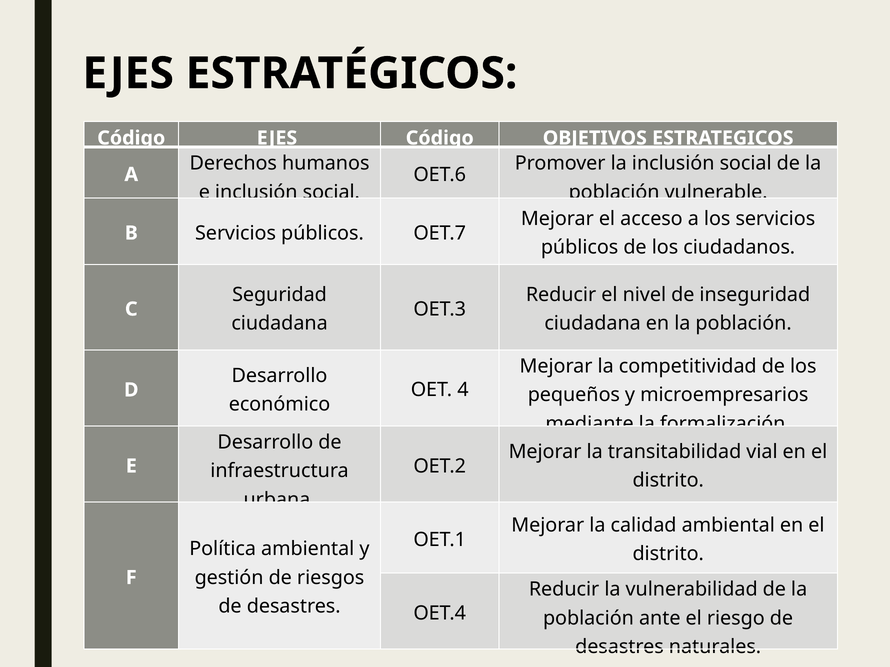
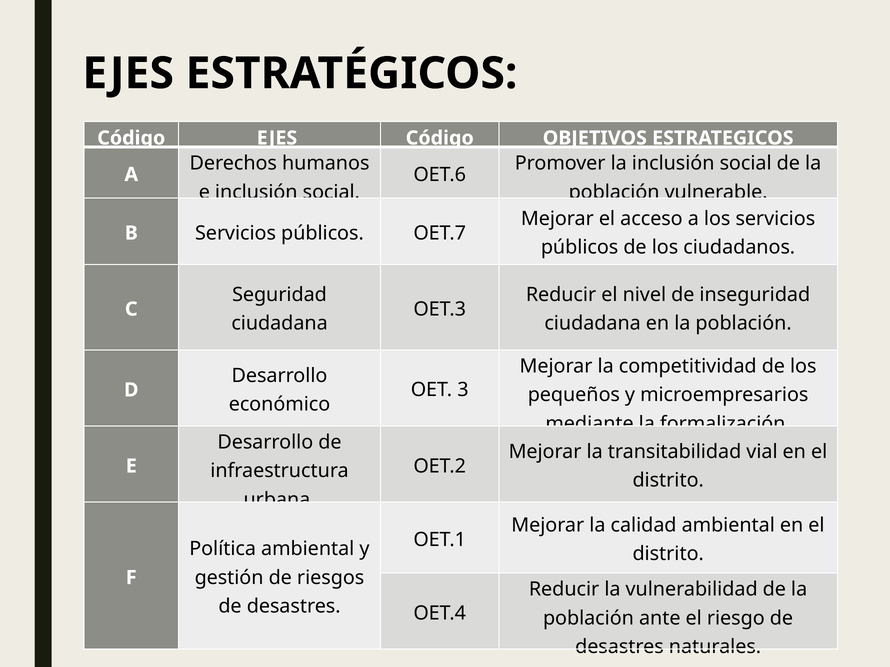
4: 4 -> 3 (463, 390)
